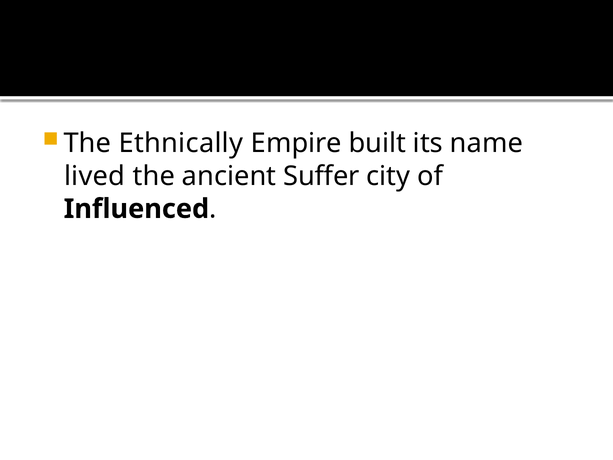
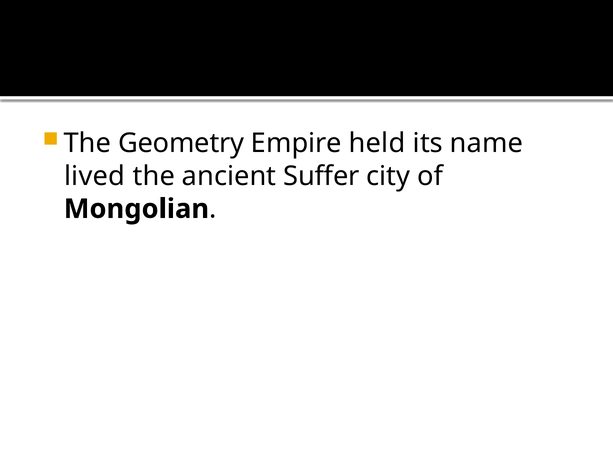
Ethnically: Ethnically -> Geometry (181, 143)
built: built -> held (377, 143)
Influenced: Influenced -> Mongolian (136, 209)
